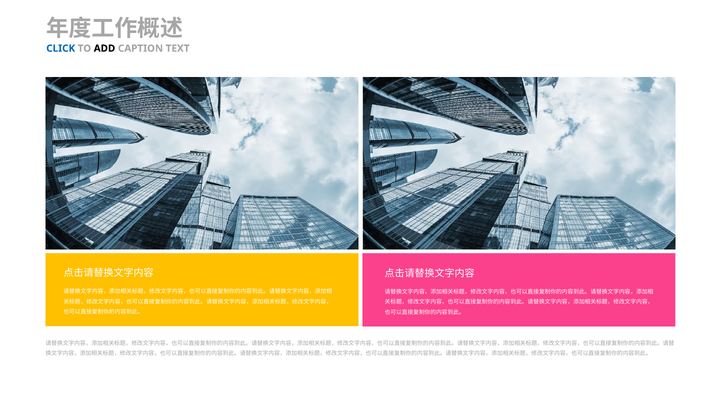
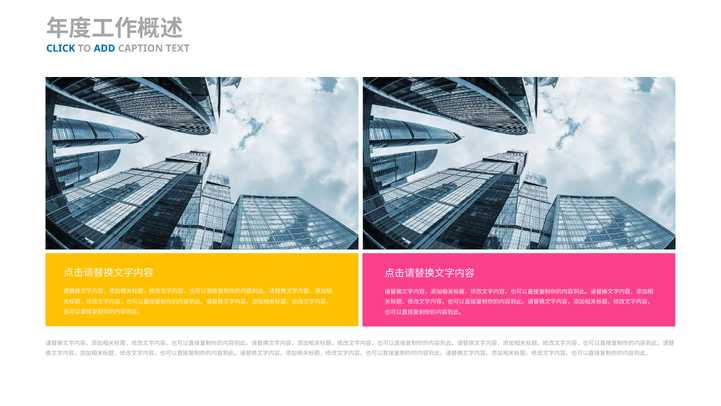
ADD colour: black -> blue (105, 48)
